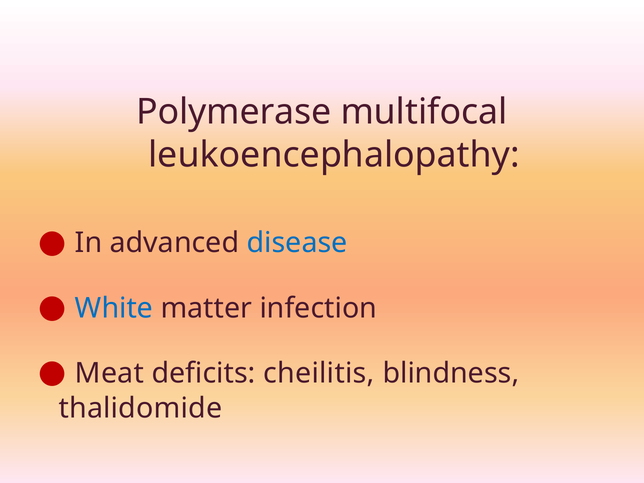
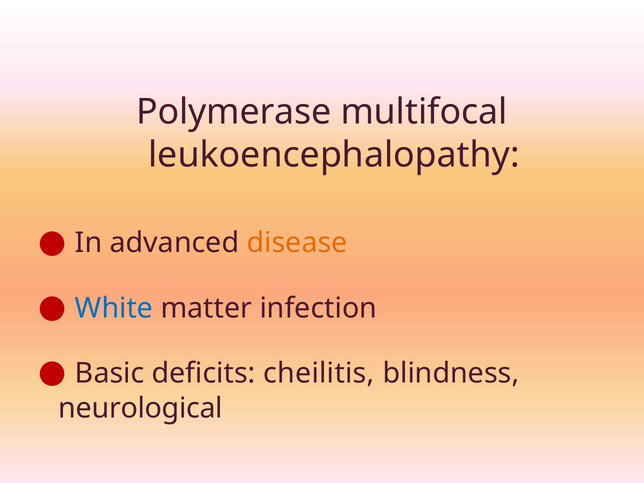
disease colour: blue -> orange (297, 243)
Meat: Meat -> Basic (110, 373)
thalidomide: thalidomide -> neurological (141, 408)
